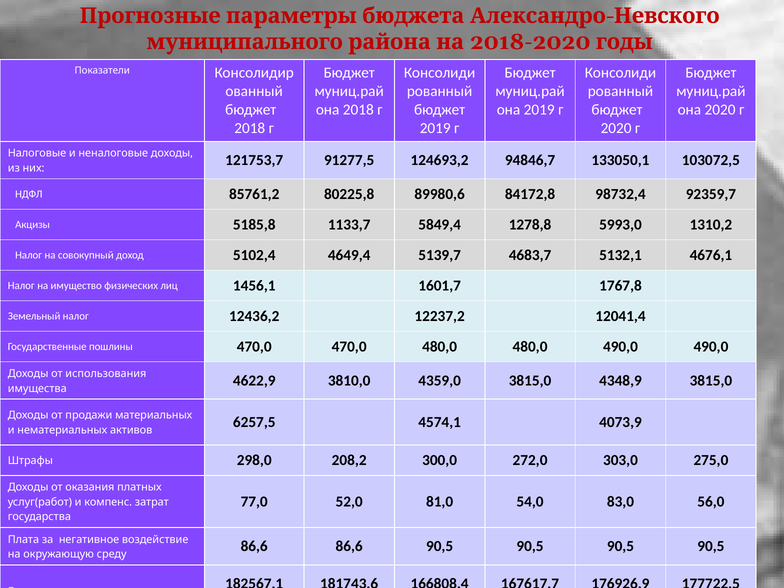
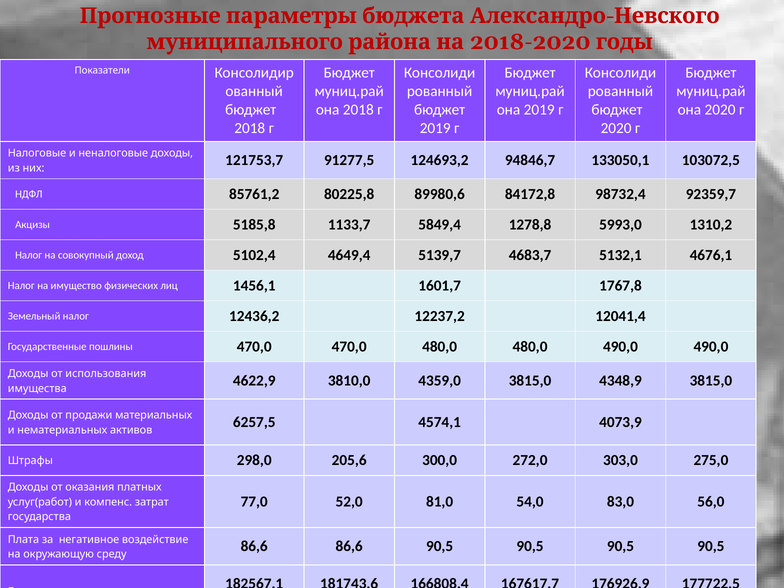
208,2: 208,2 -> 205,6 (349, 460)
